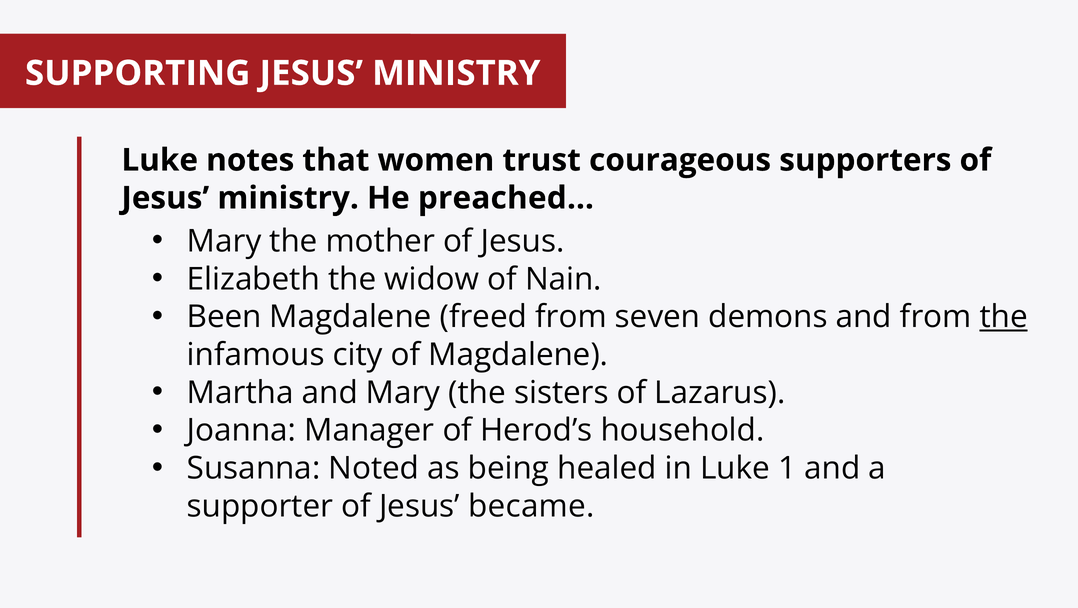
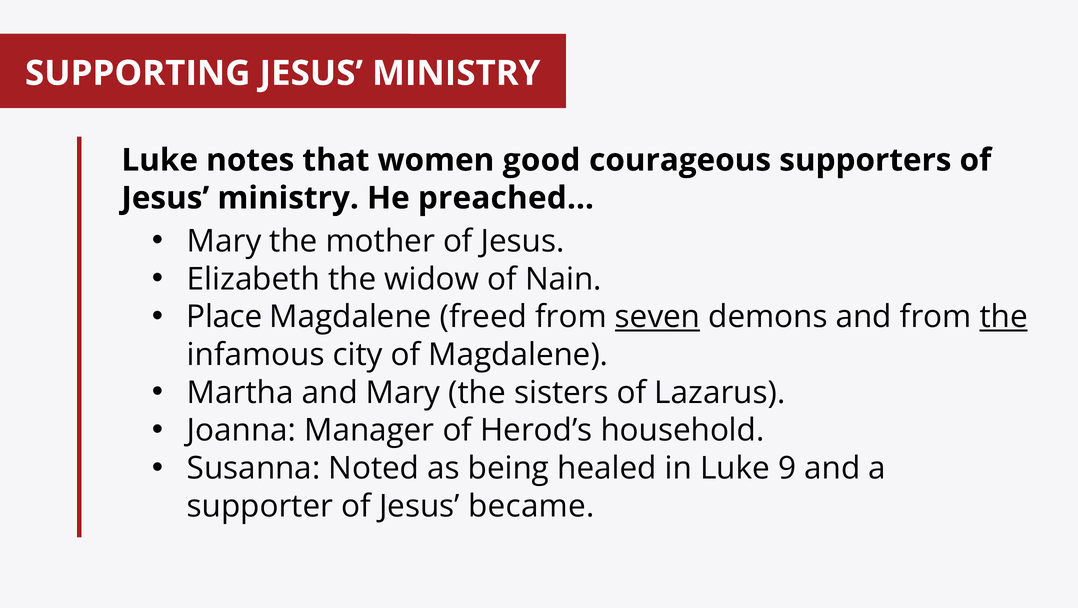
trust: trust -> good (542, 160)
Been: Been -> Place (224, 317)
seven underline: none -> present (658, 317)
1: 1 -> 9 (787, 468)
